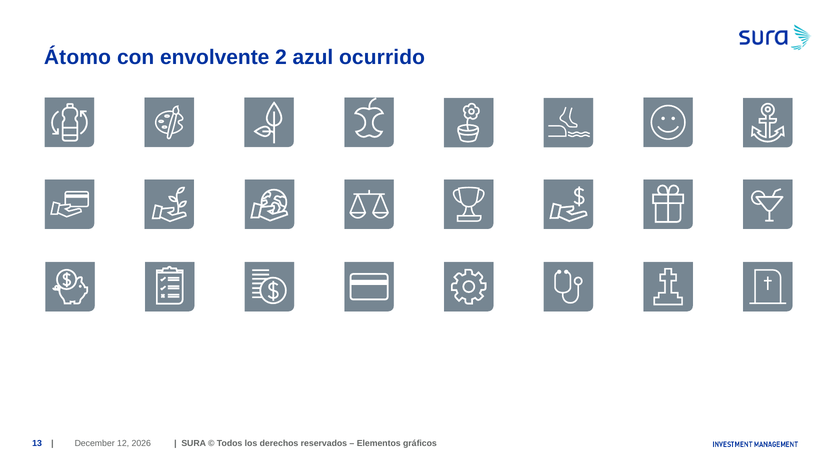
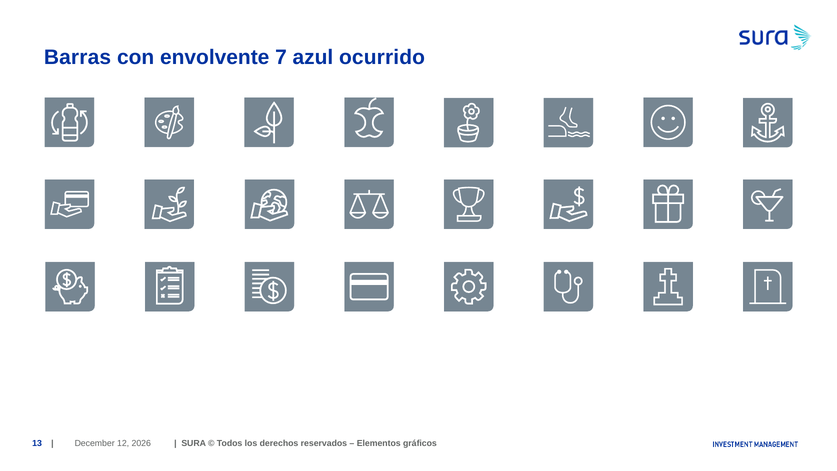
Átomo: Átomo -> Barras (77, 57)
2: 2 -> 7 (281, 57)
